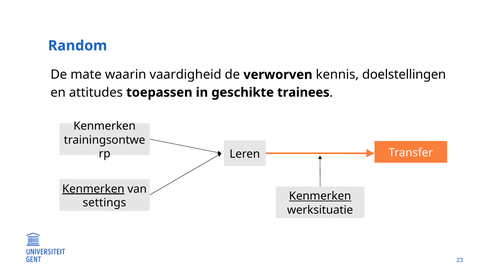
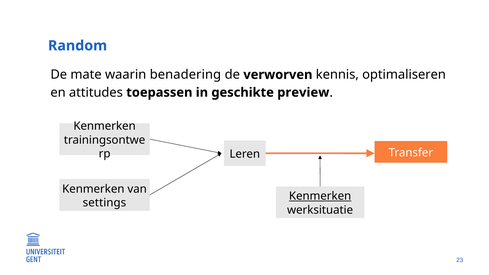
vaardigheid: vaardigheid -> benadering (185, 75)
doelstellingen: doelstellingen -> optimaliseren (404, 75)
trainees: trainees -> preview (303, 92)
Kenmerken underline: present -> none (93, 189)
